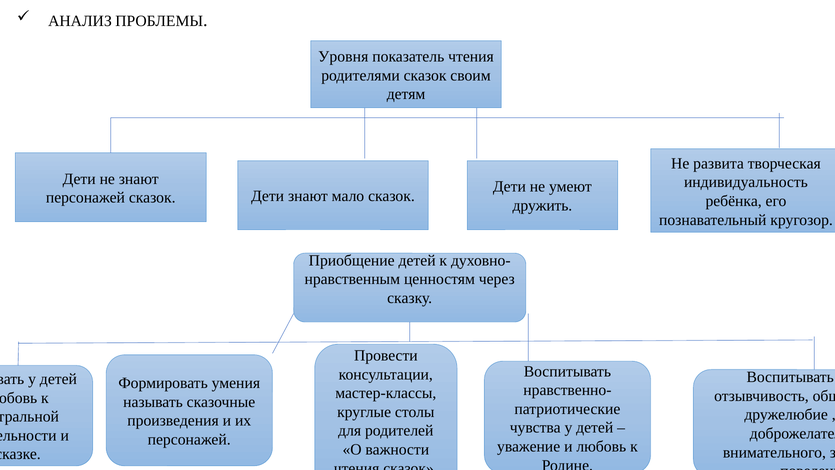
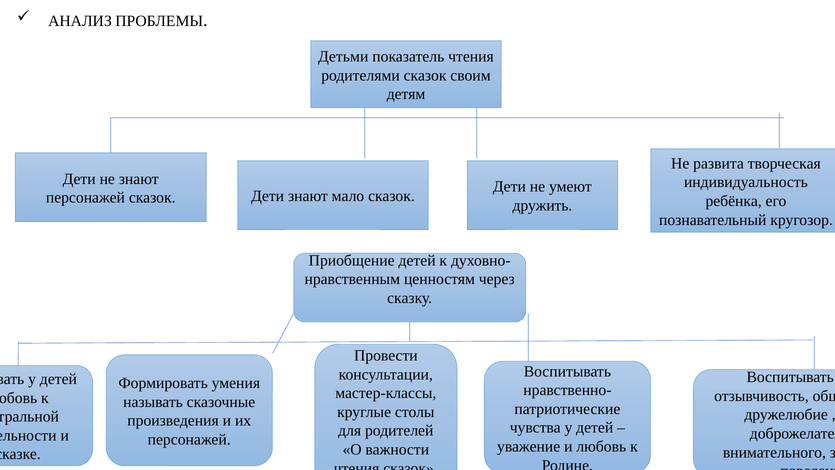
Уровня: Уровня -> Детьми (343, 56)
